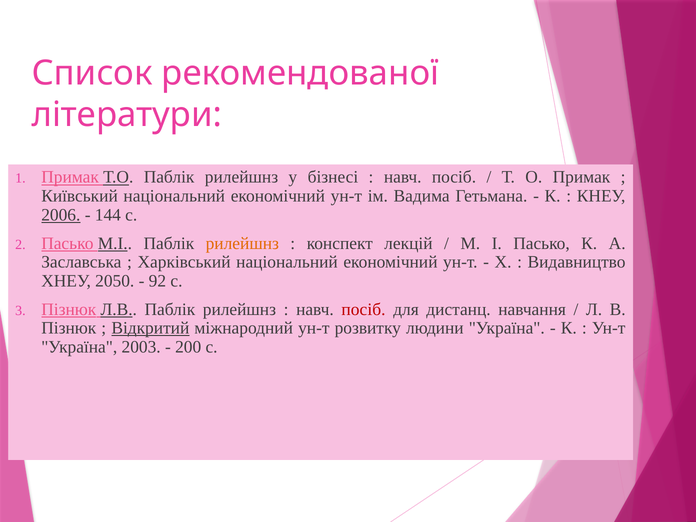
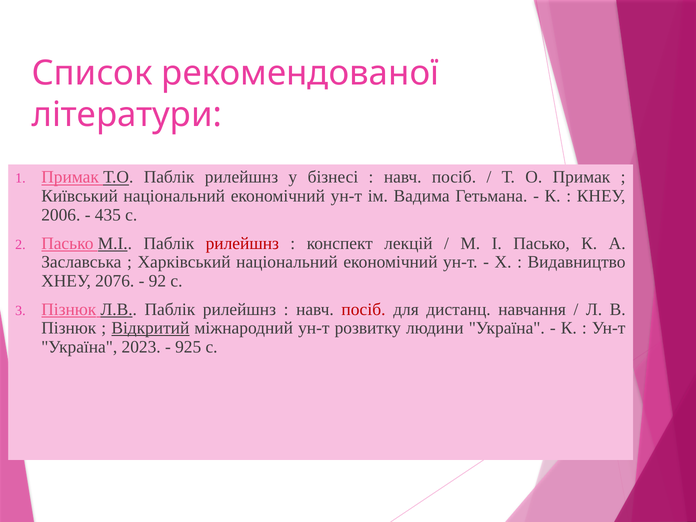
2006 underline: present -> none (61, 215)
144: 144 -> 435 (108, 215)
рилейшнз colour: orange -> red (242, 243)
2050: 2050 -> 2076 (115, 281)
2003: 2003 -> 2023 (141, 347)
200: 200 -> 925 (188, 347)
